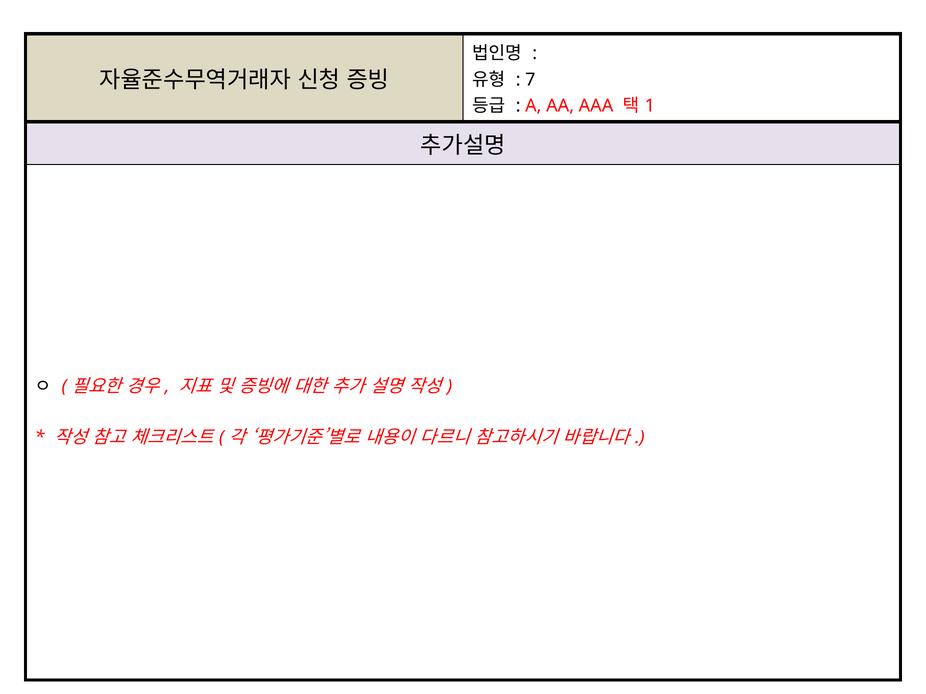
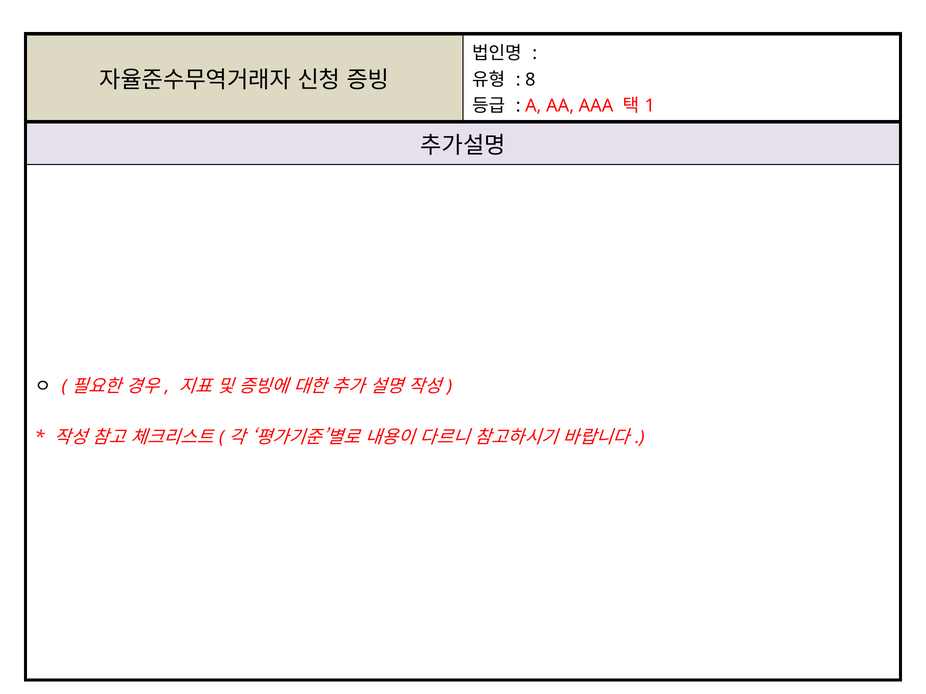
7: 7 -> 8 (530, 80)
